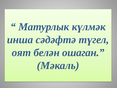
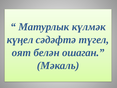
инша: инша -> күңел (20, 40)
